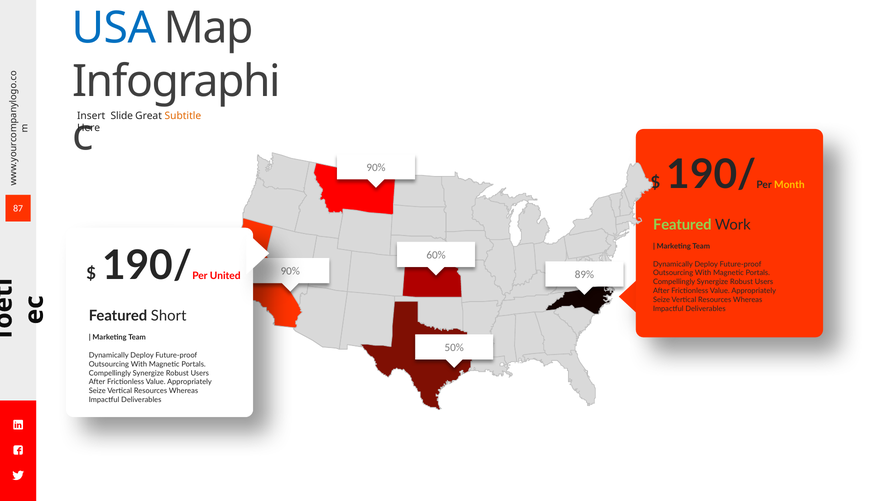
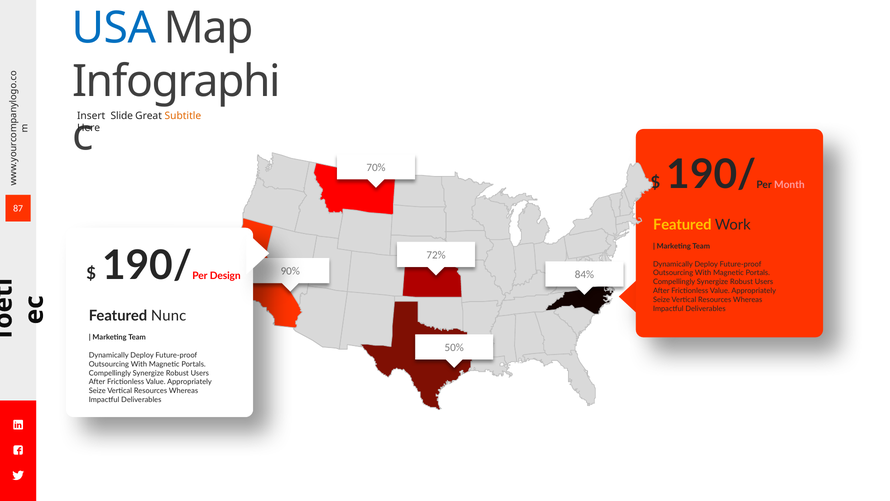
90%: 90% -> 70% (376, 167)
Month colour: yellow -> pink (789, 185)
Featured colour: light green -> yellow (682, 224)
60%: 60% -> 72% (436, 255)
89%: 89% -> 84% (584, 274)
United: United -> Design (225, 276)
Short: Short -> Nunc (169, 316)
